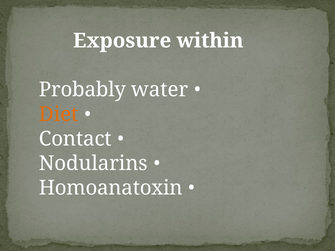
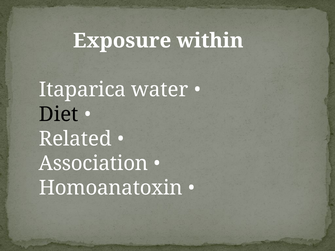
Probably: Probably -> Itaparica (82, 90)
Diet colour: orange -> black (59, 114)
Contact: Contact -> Related (75, 139)
Nodularins: Nodularins -> Association (93, 164)
